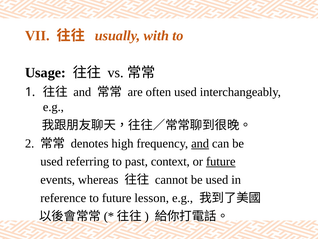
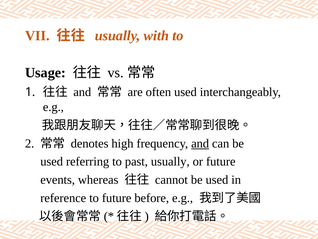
past context: context -> usually (170, 161)
future underline: present -> none (221, 161)
lesson: lesson -> before (152, 198)
